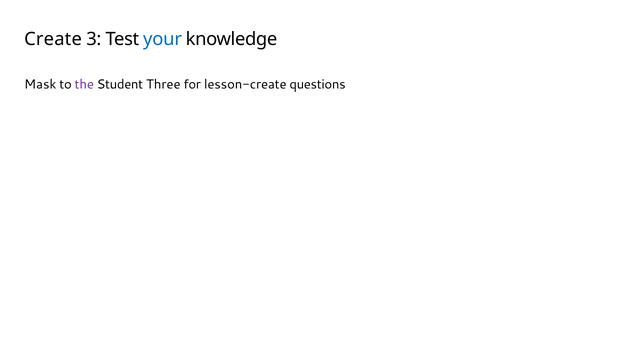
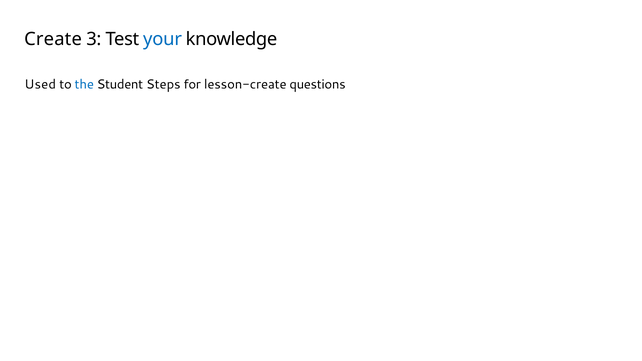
Mask: Mask -> Used (40, 84)
the colour: purple -> blue (84, 84)
Three: Three -> Steps (163, 84)
